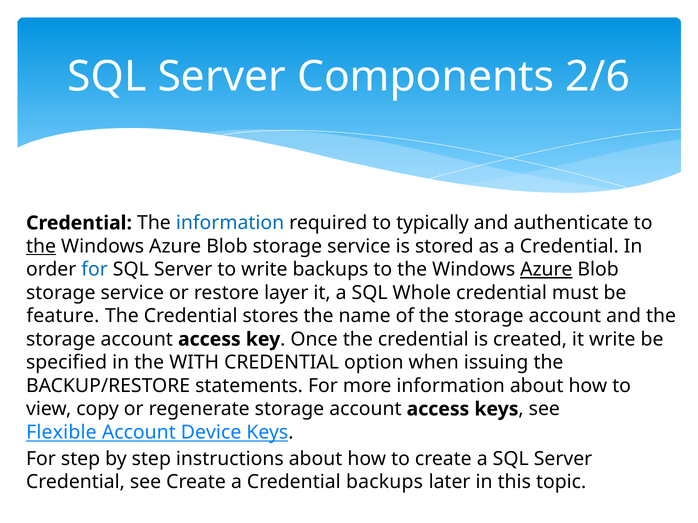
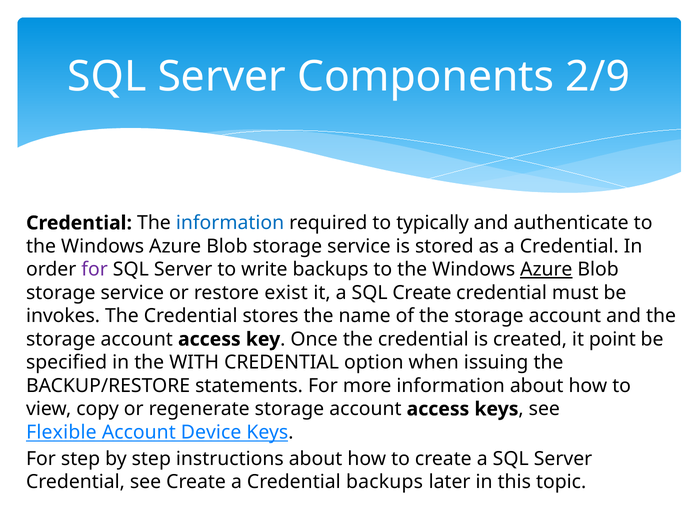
2/6: 2/6 -> 2/9 (598, 77)
the underline: present -> none (41, 246)
for colour: blue -> purple (95, 270)
layer: layer -> exist (286, 293)
SQL Whole: Whole -> Create (422, 293)
feature: feature -> invokes (63, 316)
it write: write -> point (612, 340)
